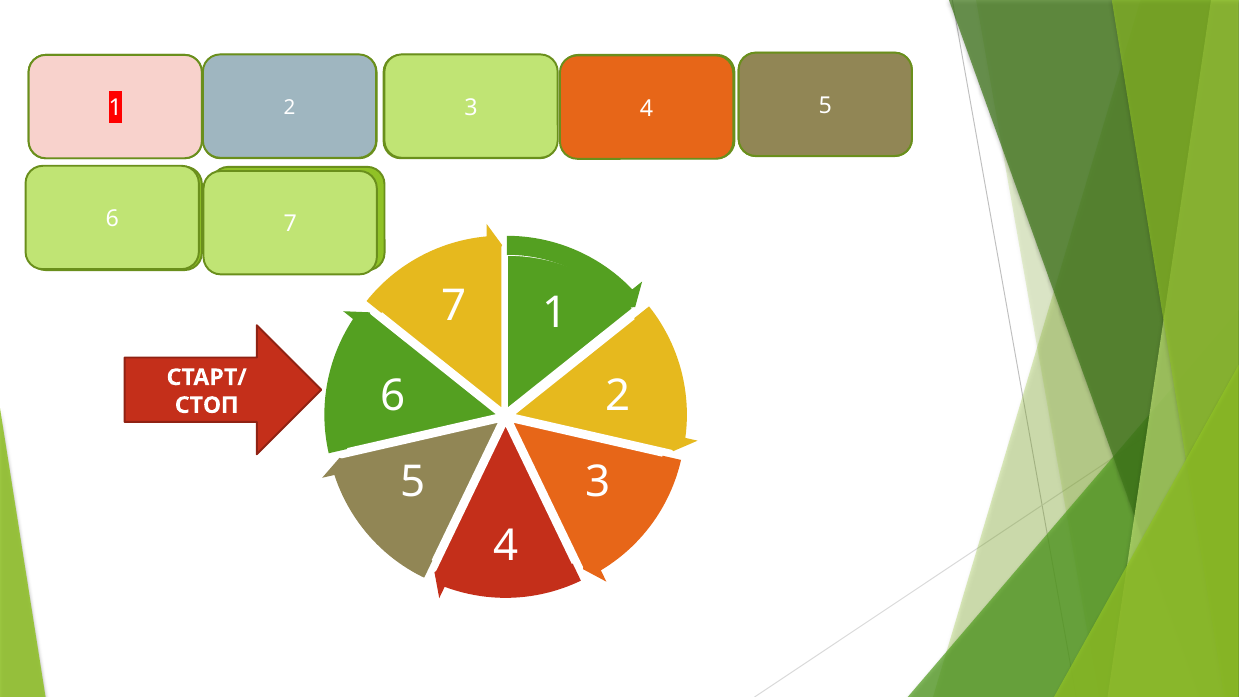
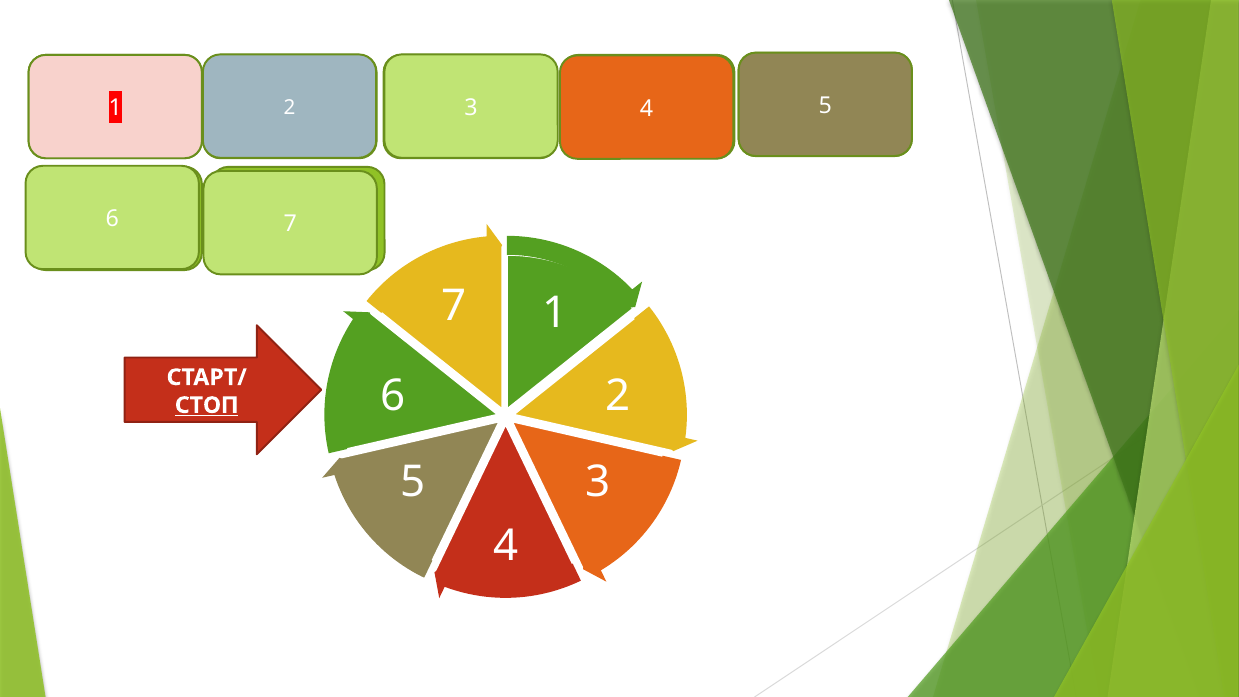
СТОП underline: none -> present (207, 405)
